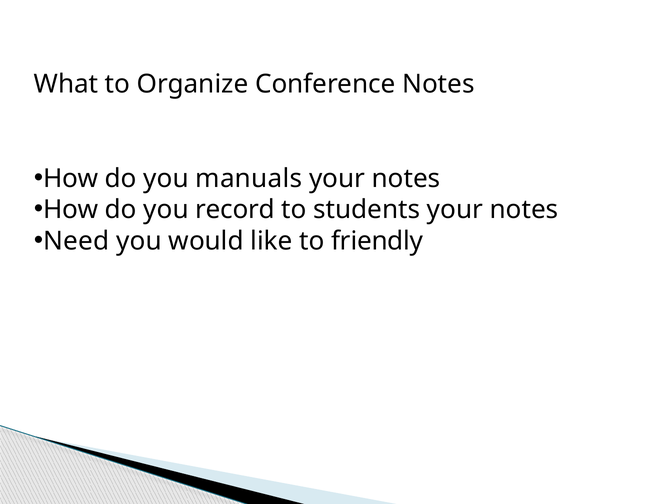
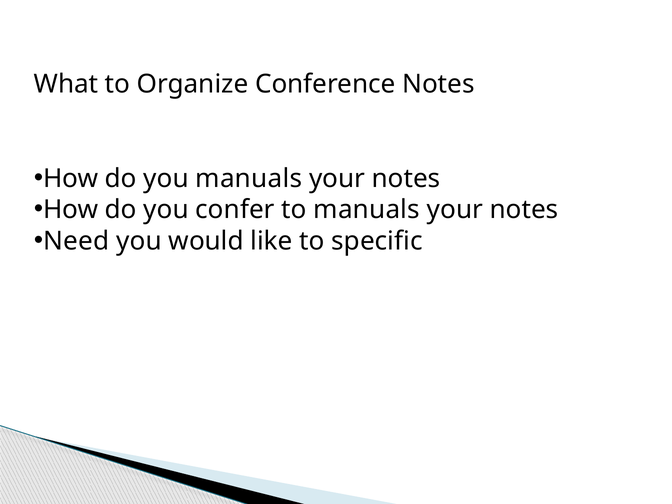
record: record -> confer (235, 210)
to students: students -> manuals (367, 210)
friendly: friendly -> specific (377, 241)
